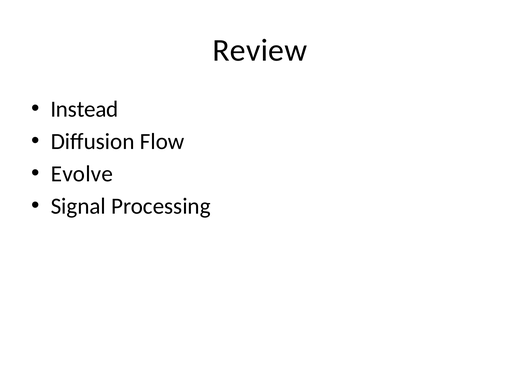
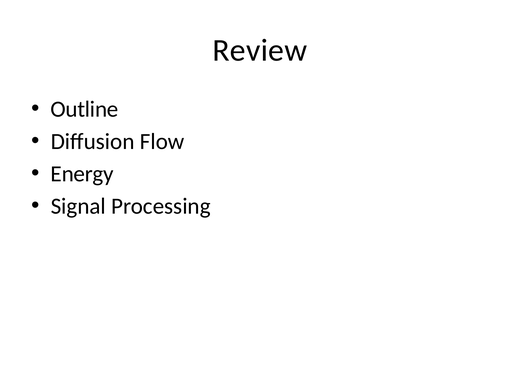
Instead: Instead -> Outline (84, 109)
Evolve: Evolve -> Energy (82, 174)
